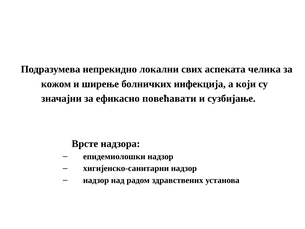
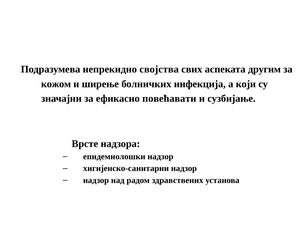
локални: локални -> својства (159, 69)
челика: челика -> другим (264, 69)
